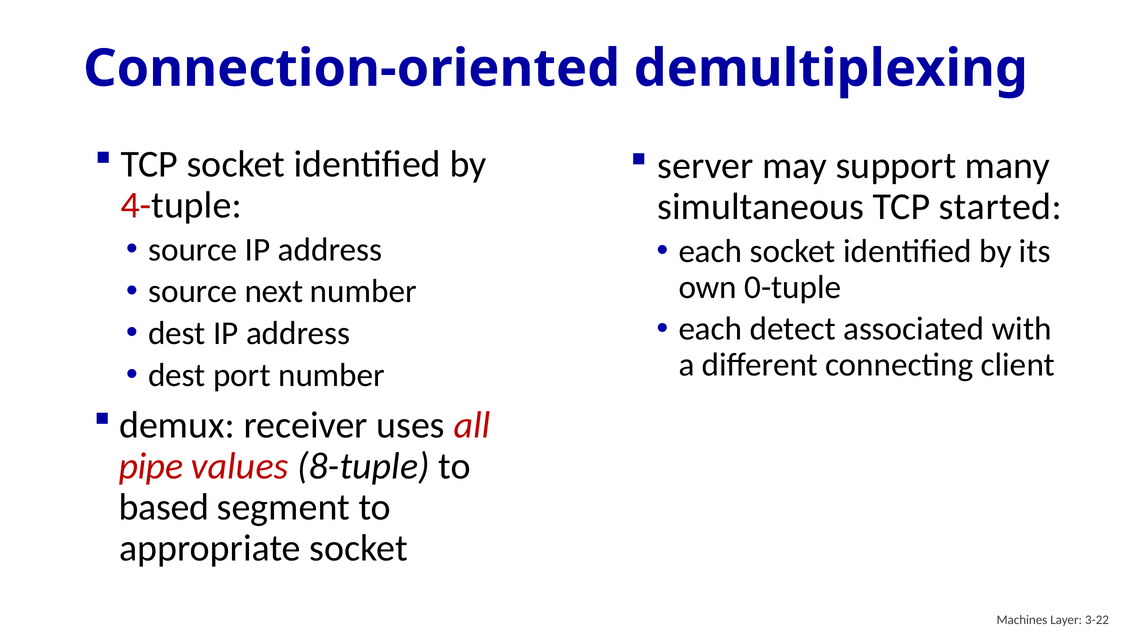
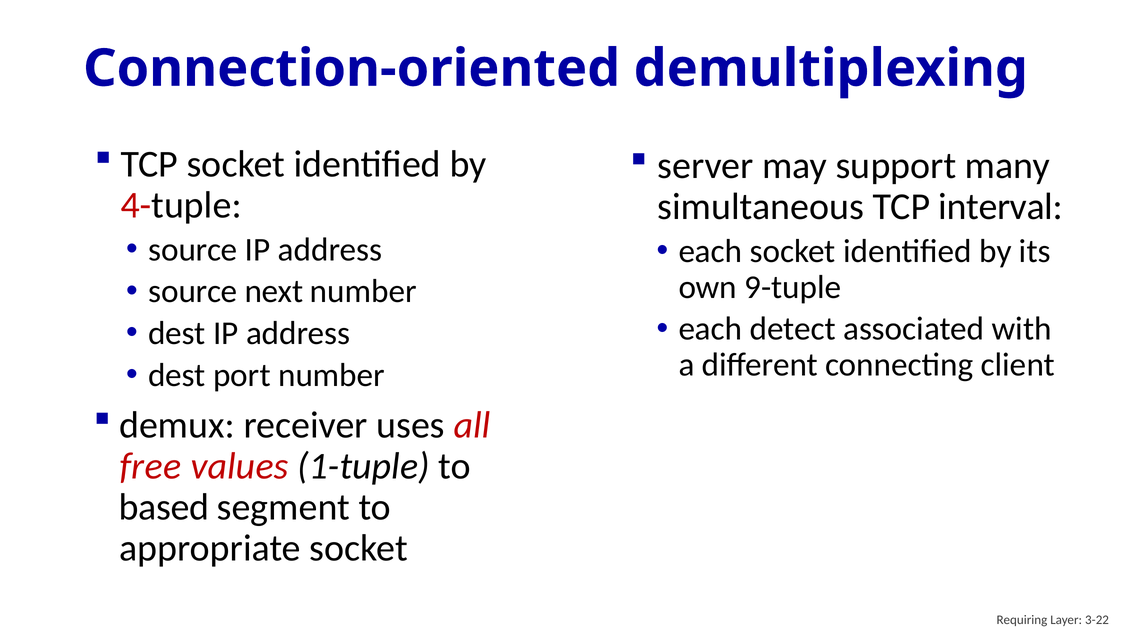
started: started -> interval (1001, 207)
0-tuple: 0-tuple -> 9-tuple (793, 287)
pipe: pipe -> free (151, 466)
8-tuple: 8-tuple -> 1-tuple (363, 466)
Machines: Machines -> Requiring (1022, 620)
